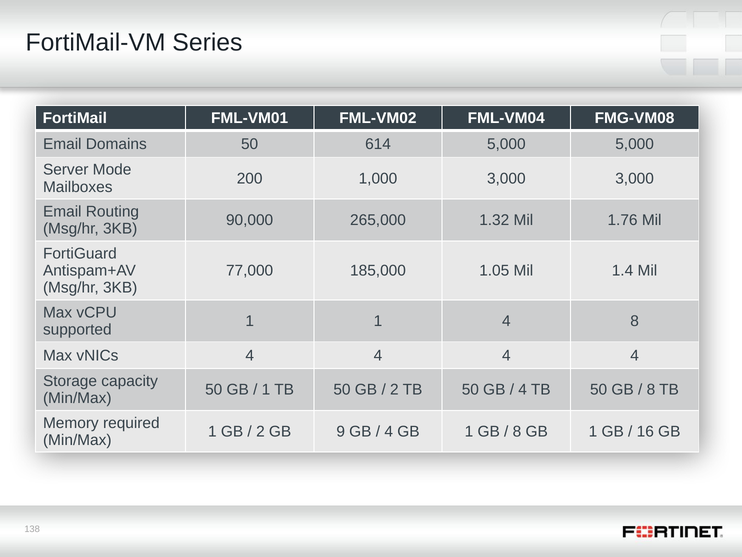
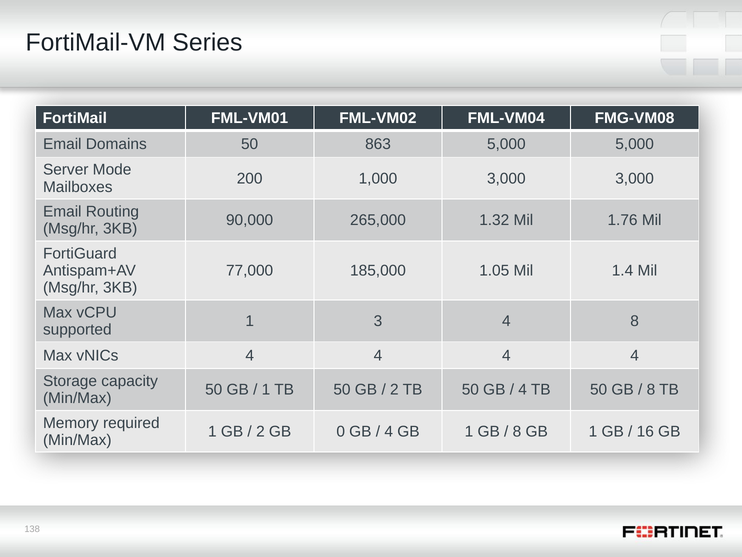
614: 614 -> 863 (378, 144)
1 1: 1 -> 3 (378, 321)
9: 9 -> 0 (341, 431)
